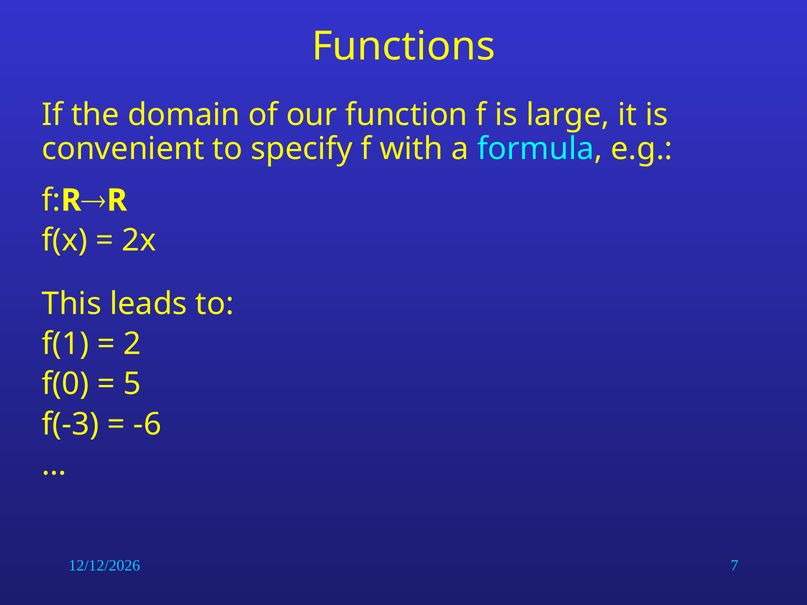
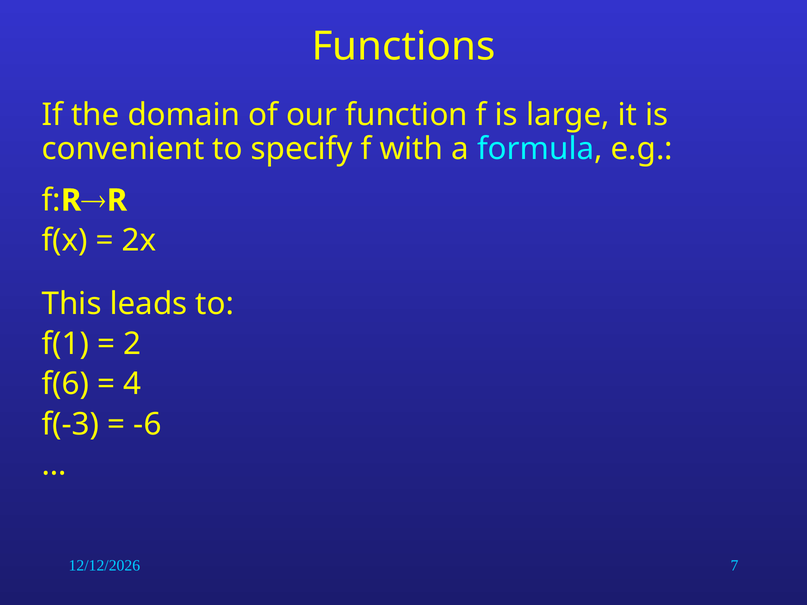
f(0: f(0 -> f(6 (65, 384)
5: 5 -> 4 (132, 384)
